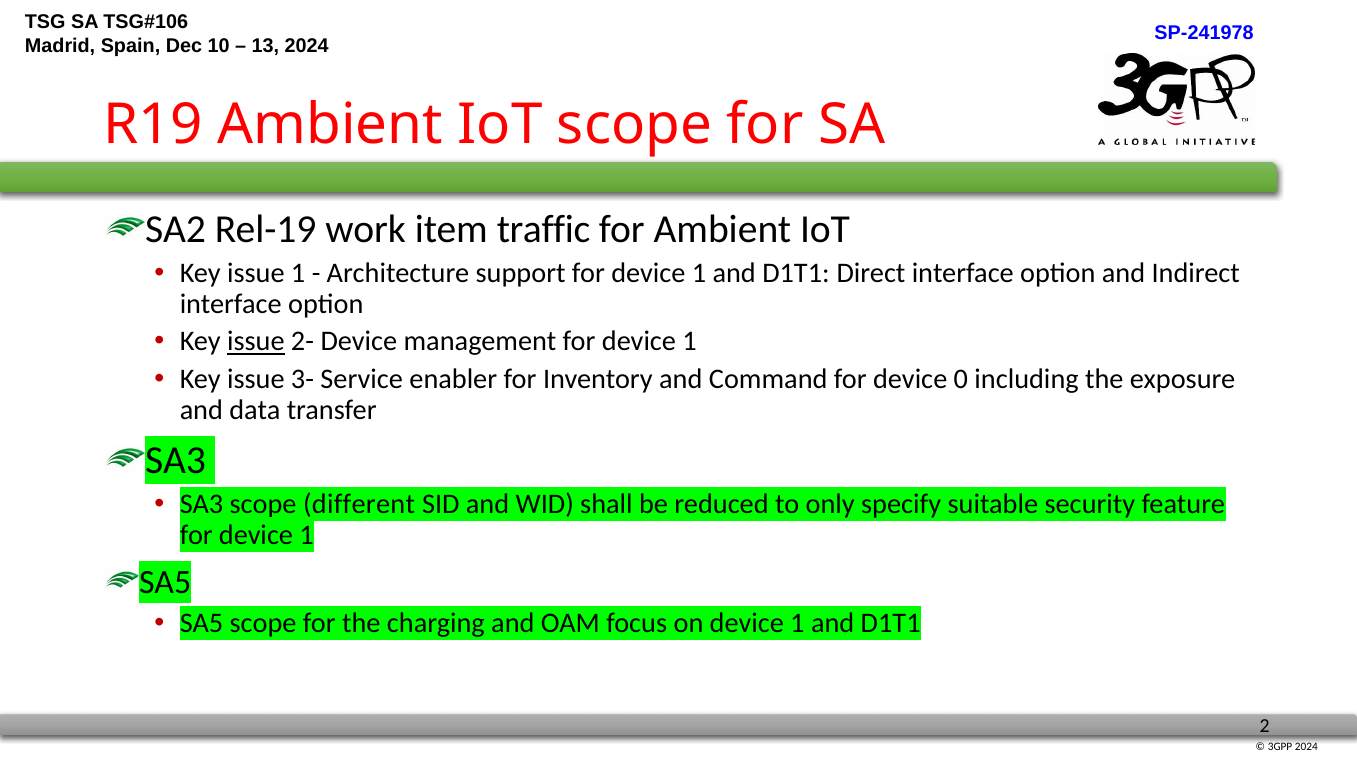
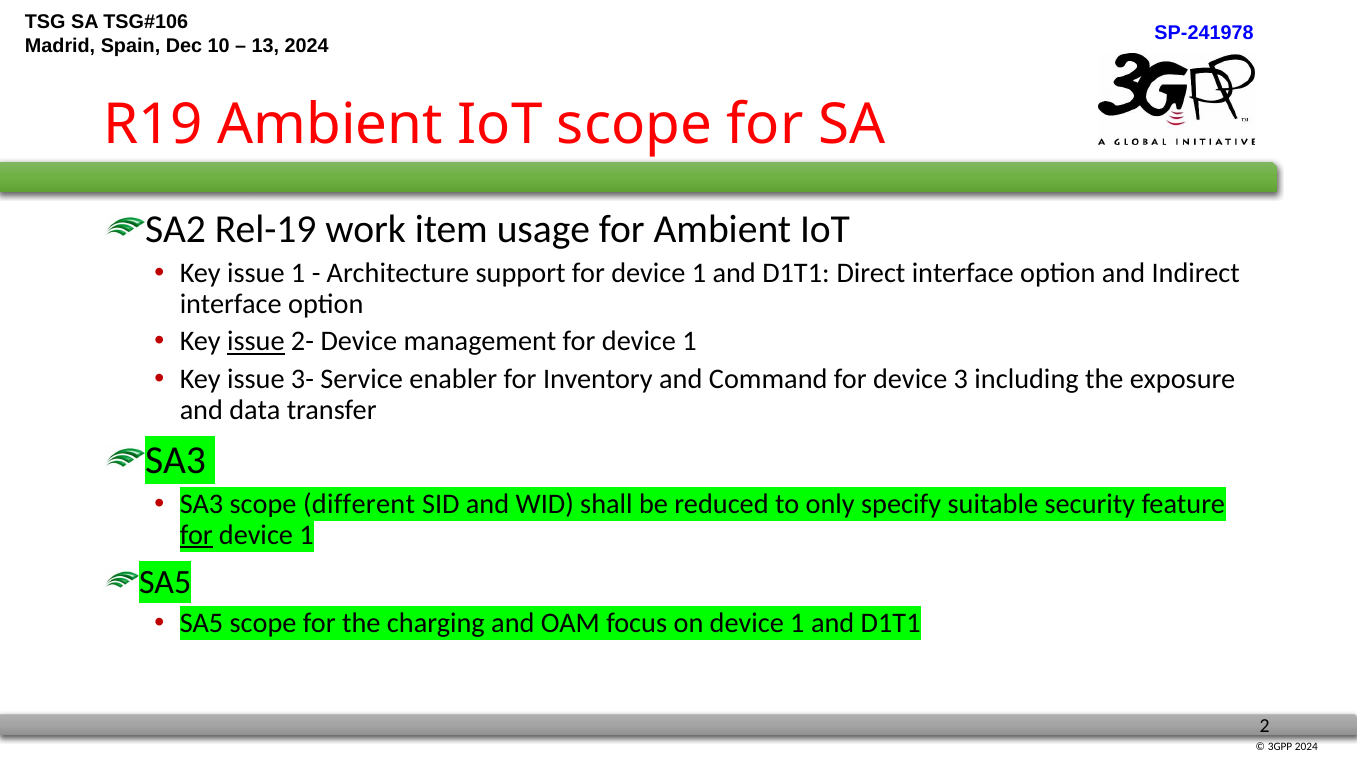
traffic: traffic -> usage (543, 229)
0: 0 -> 3 (961, 379)
for underline: none -> present (196, 534)
